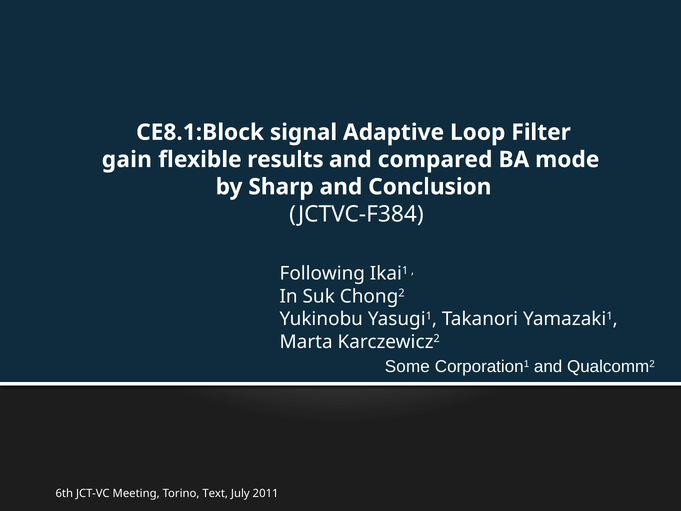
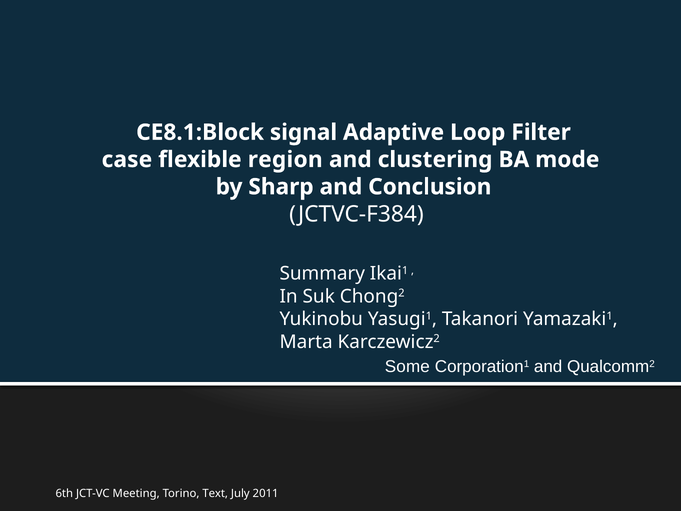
gain: gain -> case (127, 160)
results: results -> region (285, 160)
compared: compared -> clustering (435, 160)
Following: Following -> Summary (322, 274)
